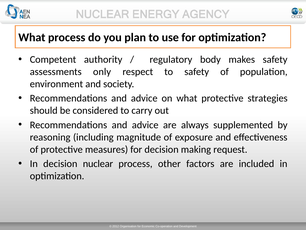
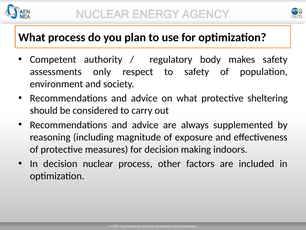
strategies: strategies -> sheltering (268, 98)
request: request -> indoors (230, 149)
